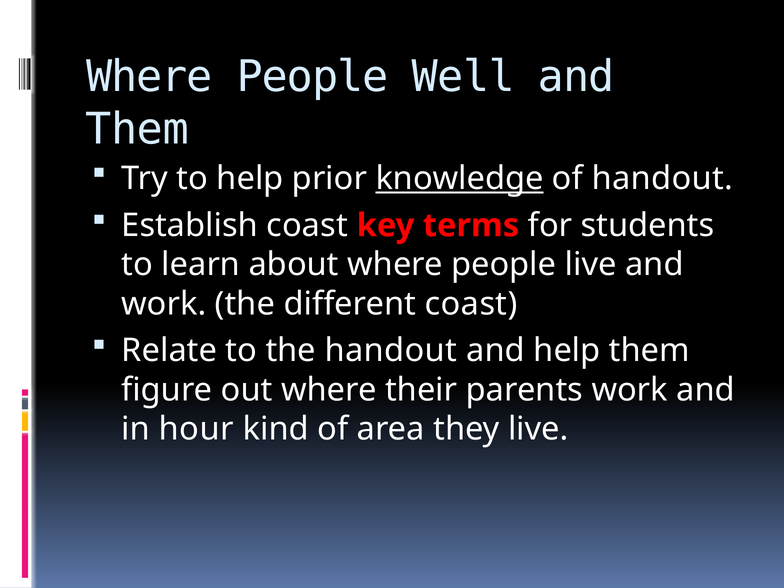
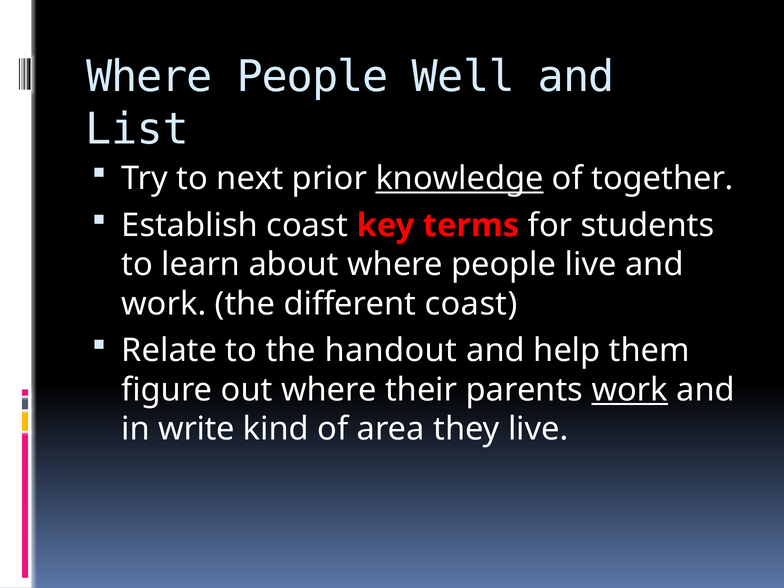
Them: Them -> List (137, 129)
to help: help -> next (250, 179)
of handout: handout -> together (663, 179)
work underline: none -> present (630, 390)
hour: hour -> write (197, 429)
